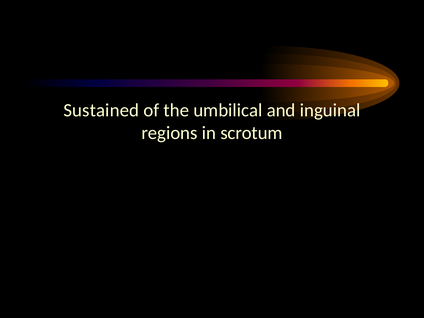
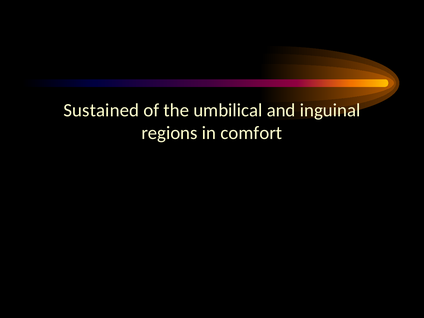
scrotum: scrotum -> comfort (251, 133)
